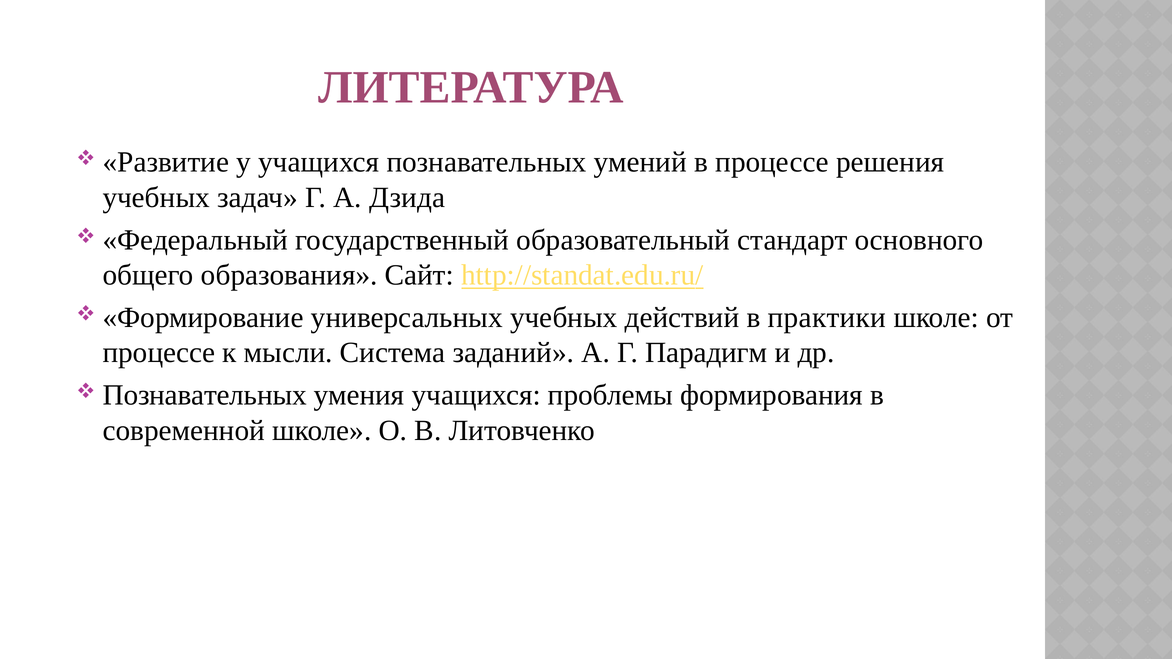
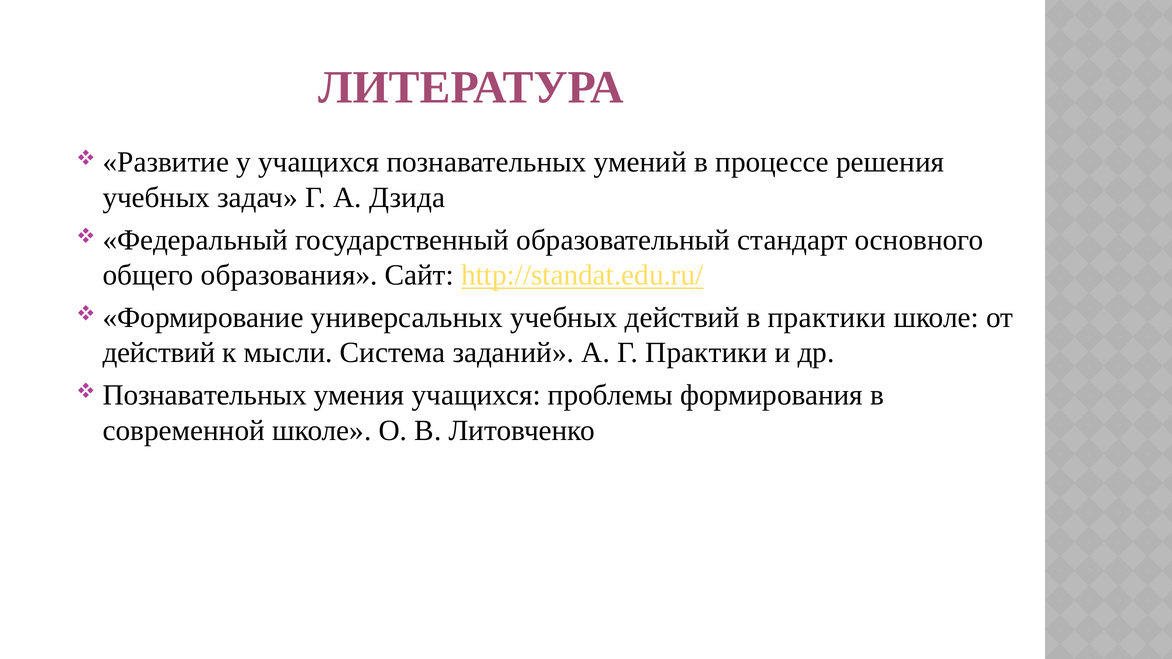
процессе: процессе -> действий (159, 353)
Г Парадигм: Парадигм -> Практики (706, 353)
